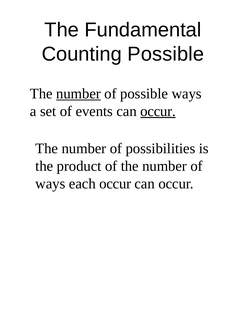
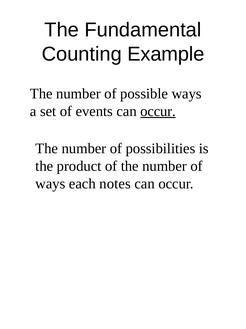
Counting Possible: Possible -> Example (166, 54)
number underline: present -> none (78, 93)
each occur: occur -> notes (115, 183)
